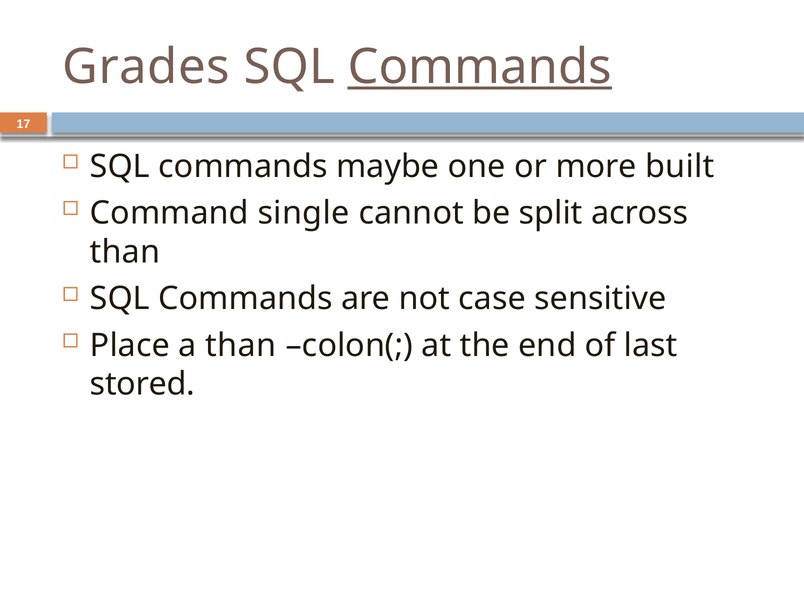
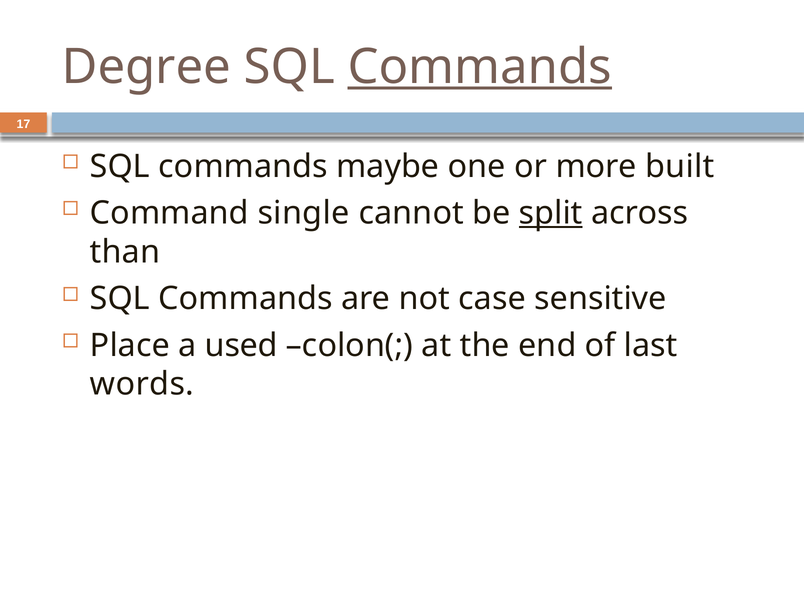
Grades: Grades -> Degree (146, 67)
split underline: none -> present (551, 213)
a than: than -> used (241, 345)
stored: stored -> words (142, 384)
